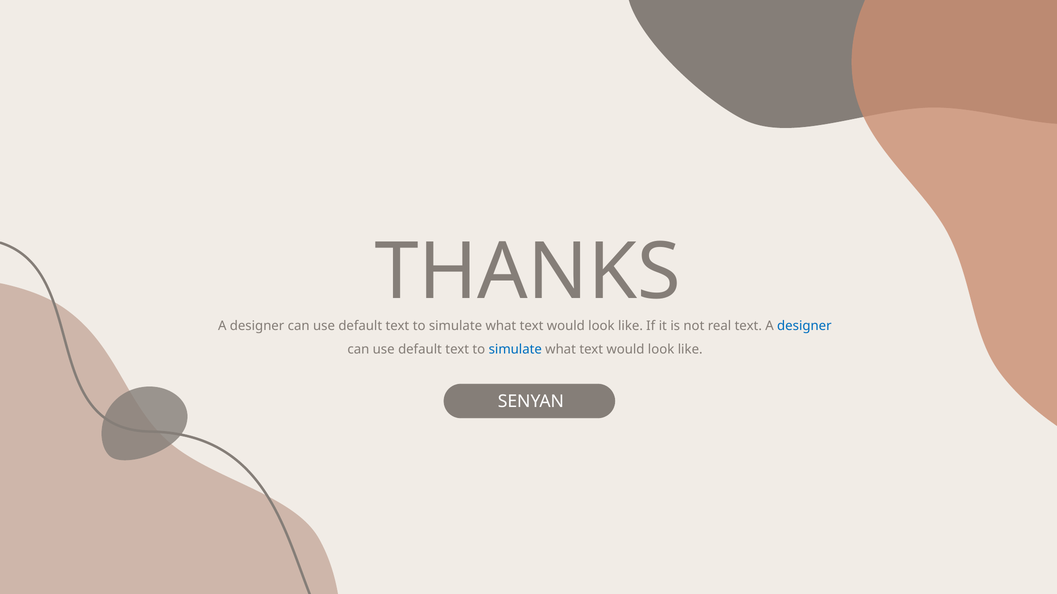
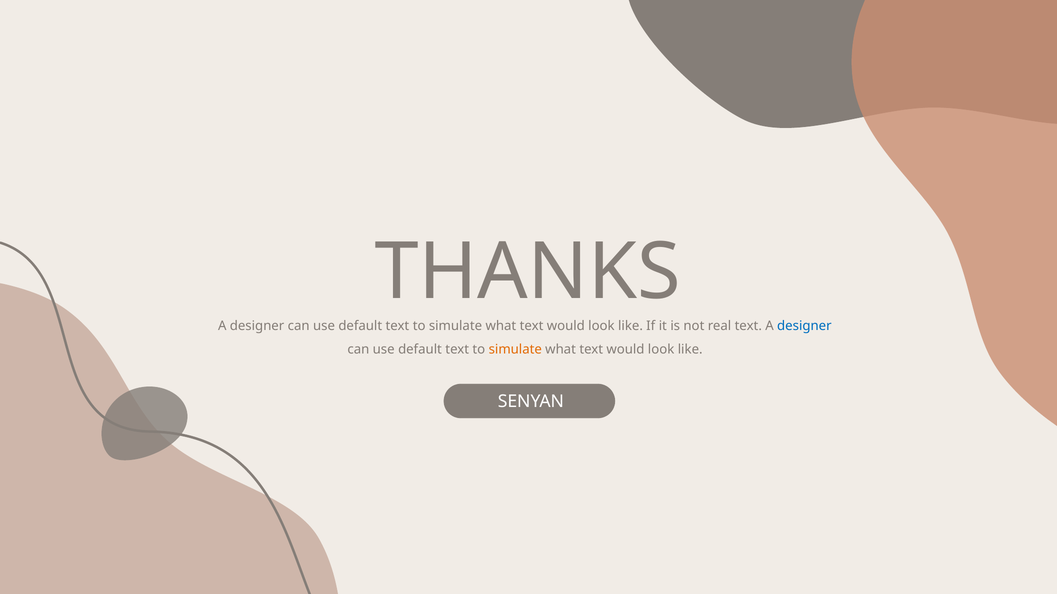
simulate colour: blue -> orange (515, 350)
